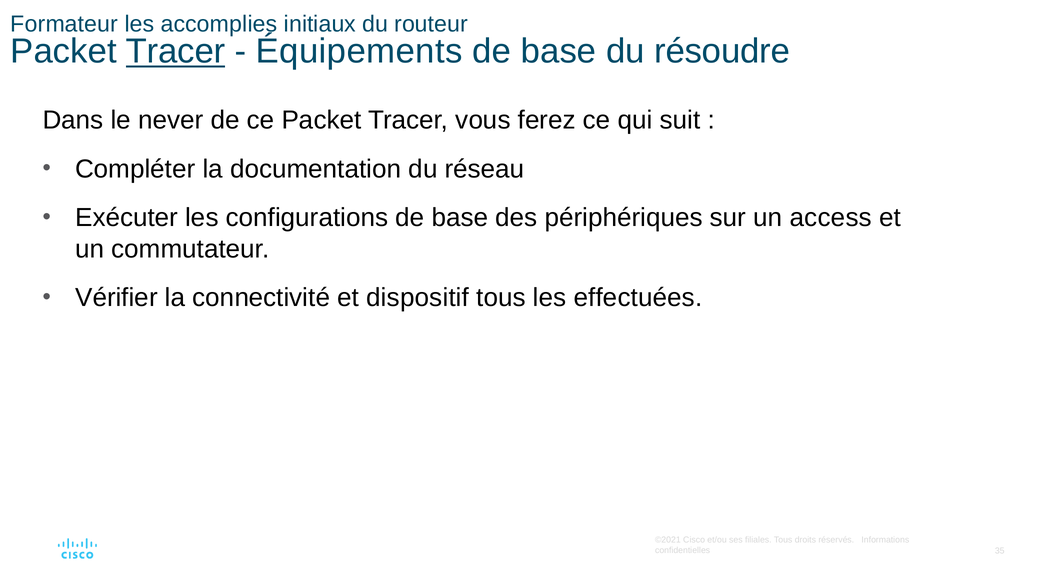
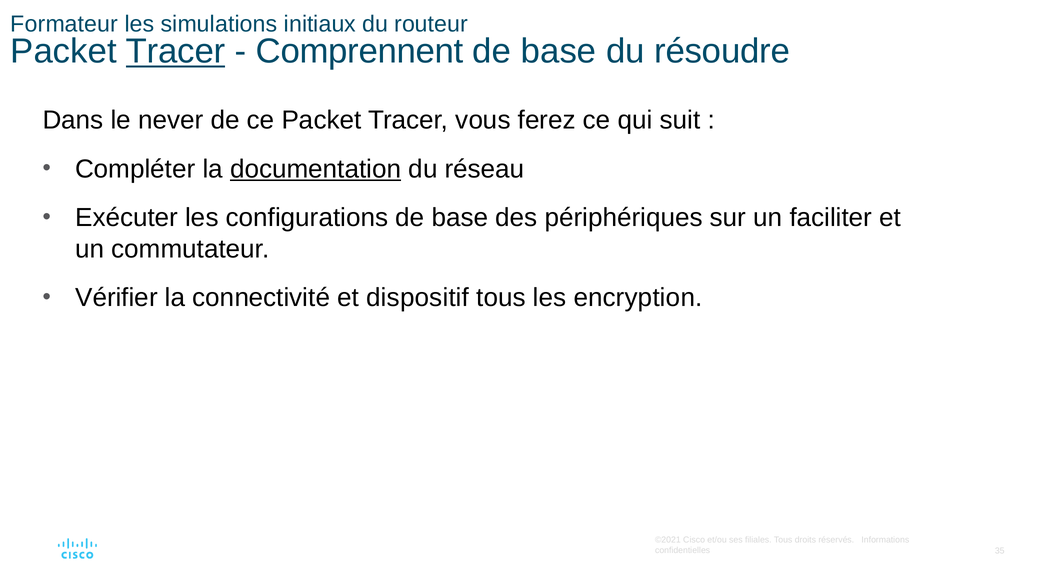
accomplies: accomplies -> simulations (219, 24)
Équipements: Équipements -> Comprennent (360, 51)
documentation underline: none -> present (316, 169)
access: access -> faciliter (831, 218)
effectuées: effectuées -> encryption (638, 298)
